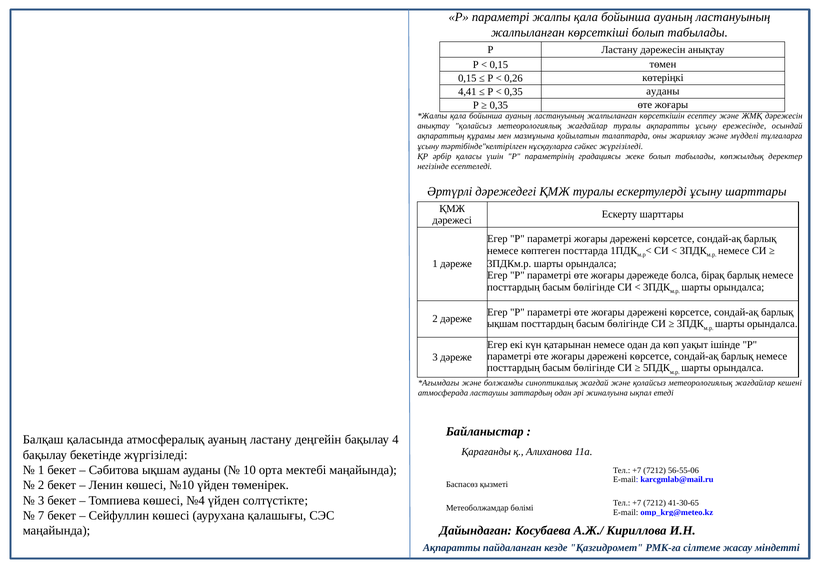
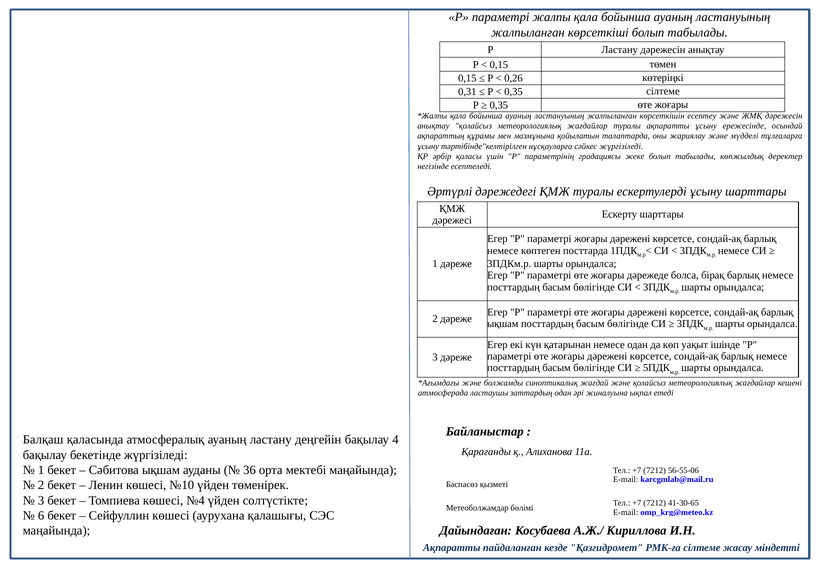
4,41: 4,41 -> 0,31 (467, 92)
0,35 ауданы: ауданы -> сілтеме (663, 91)
10: 10 -> 36 (250, 470)
7: 7 -> 6 (41, 515)
